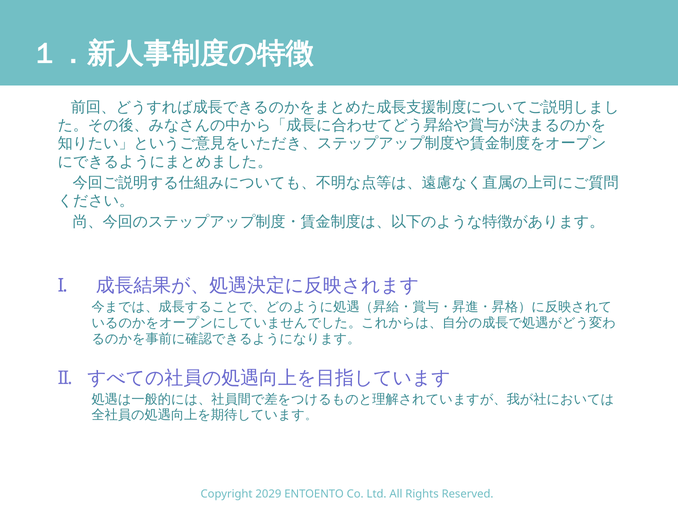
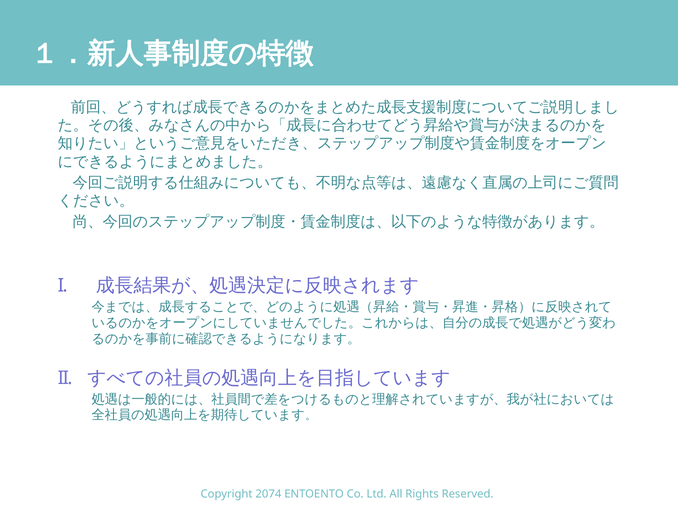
2029: 2029 -> 2074 (268, 495)
